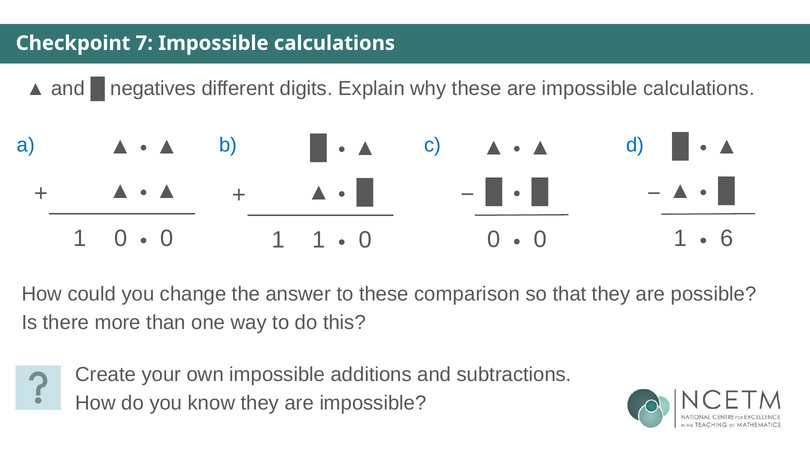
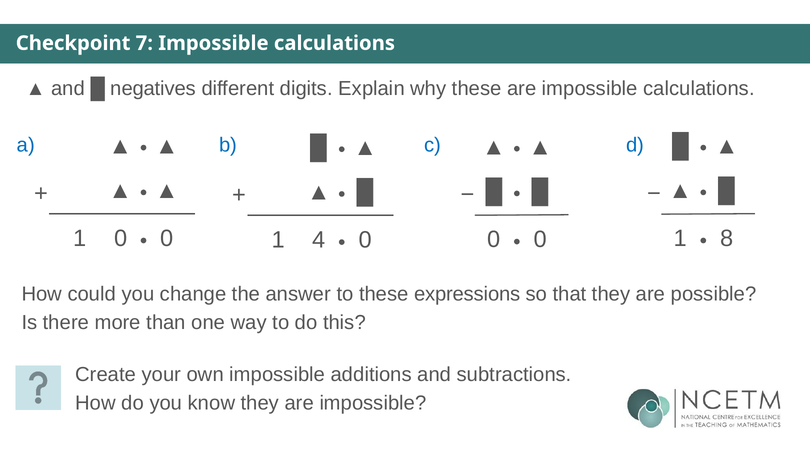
6: 6 -> 8 (727, 238)
1 1: 1 -> 4 (319, 240)
comparison: comparison -> expressions (467, 294)
